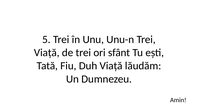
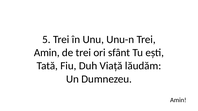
Viață: Viață -> Amin (47, 53)
